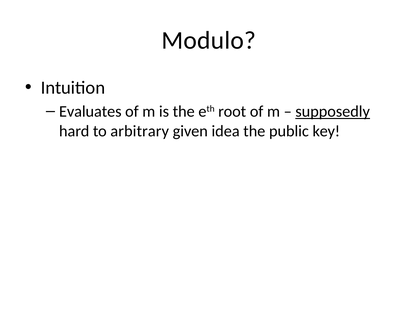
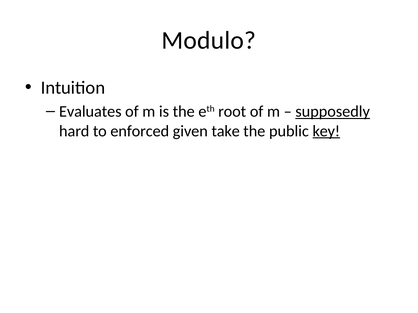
arbitrary: arbitrary -> enforced (140, 131)
idea: idea -> take (226, 131)
key underline: none -> present (326, 131)
